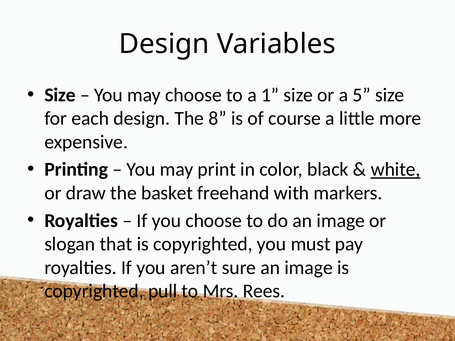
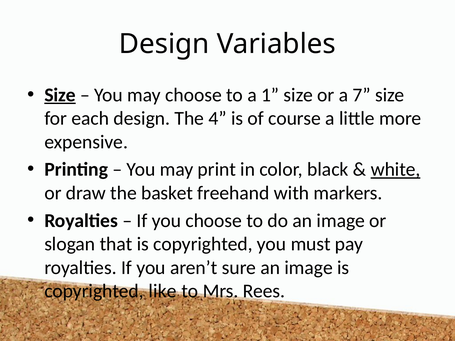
Size underline: none -> present (60, 95)
5: 5 -> 7 (362, 95)
8: 8 -> 4 (218, 119)
pull: pull -> like (163, 291)
